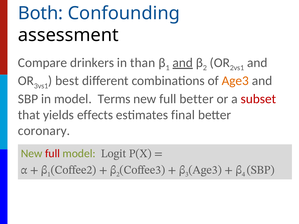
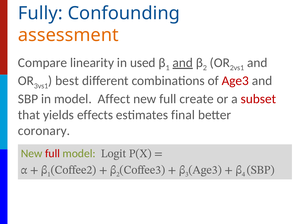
Both: Both -> Fully (40, 13)
assessment colour: black -> orange (68, 35)
drinkers: drinkers -> linearity (92, 63)
than: than -> used (143, 63)
Age3 colour: orange -> red (235, 81)
Terms: Terms -> Affect (114, 99)
full better: better -> create (197, 99)
